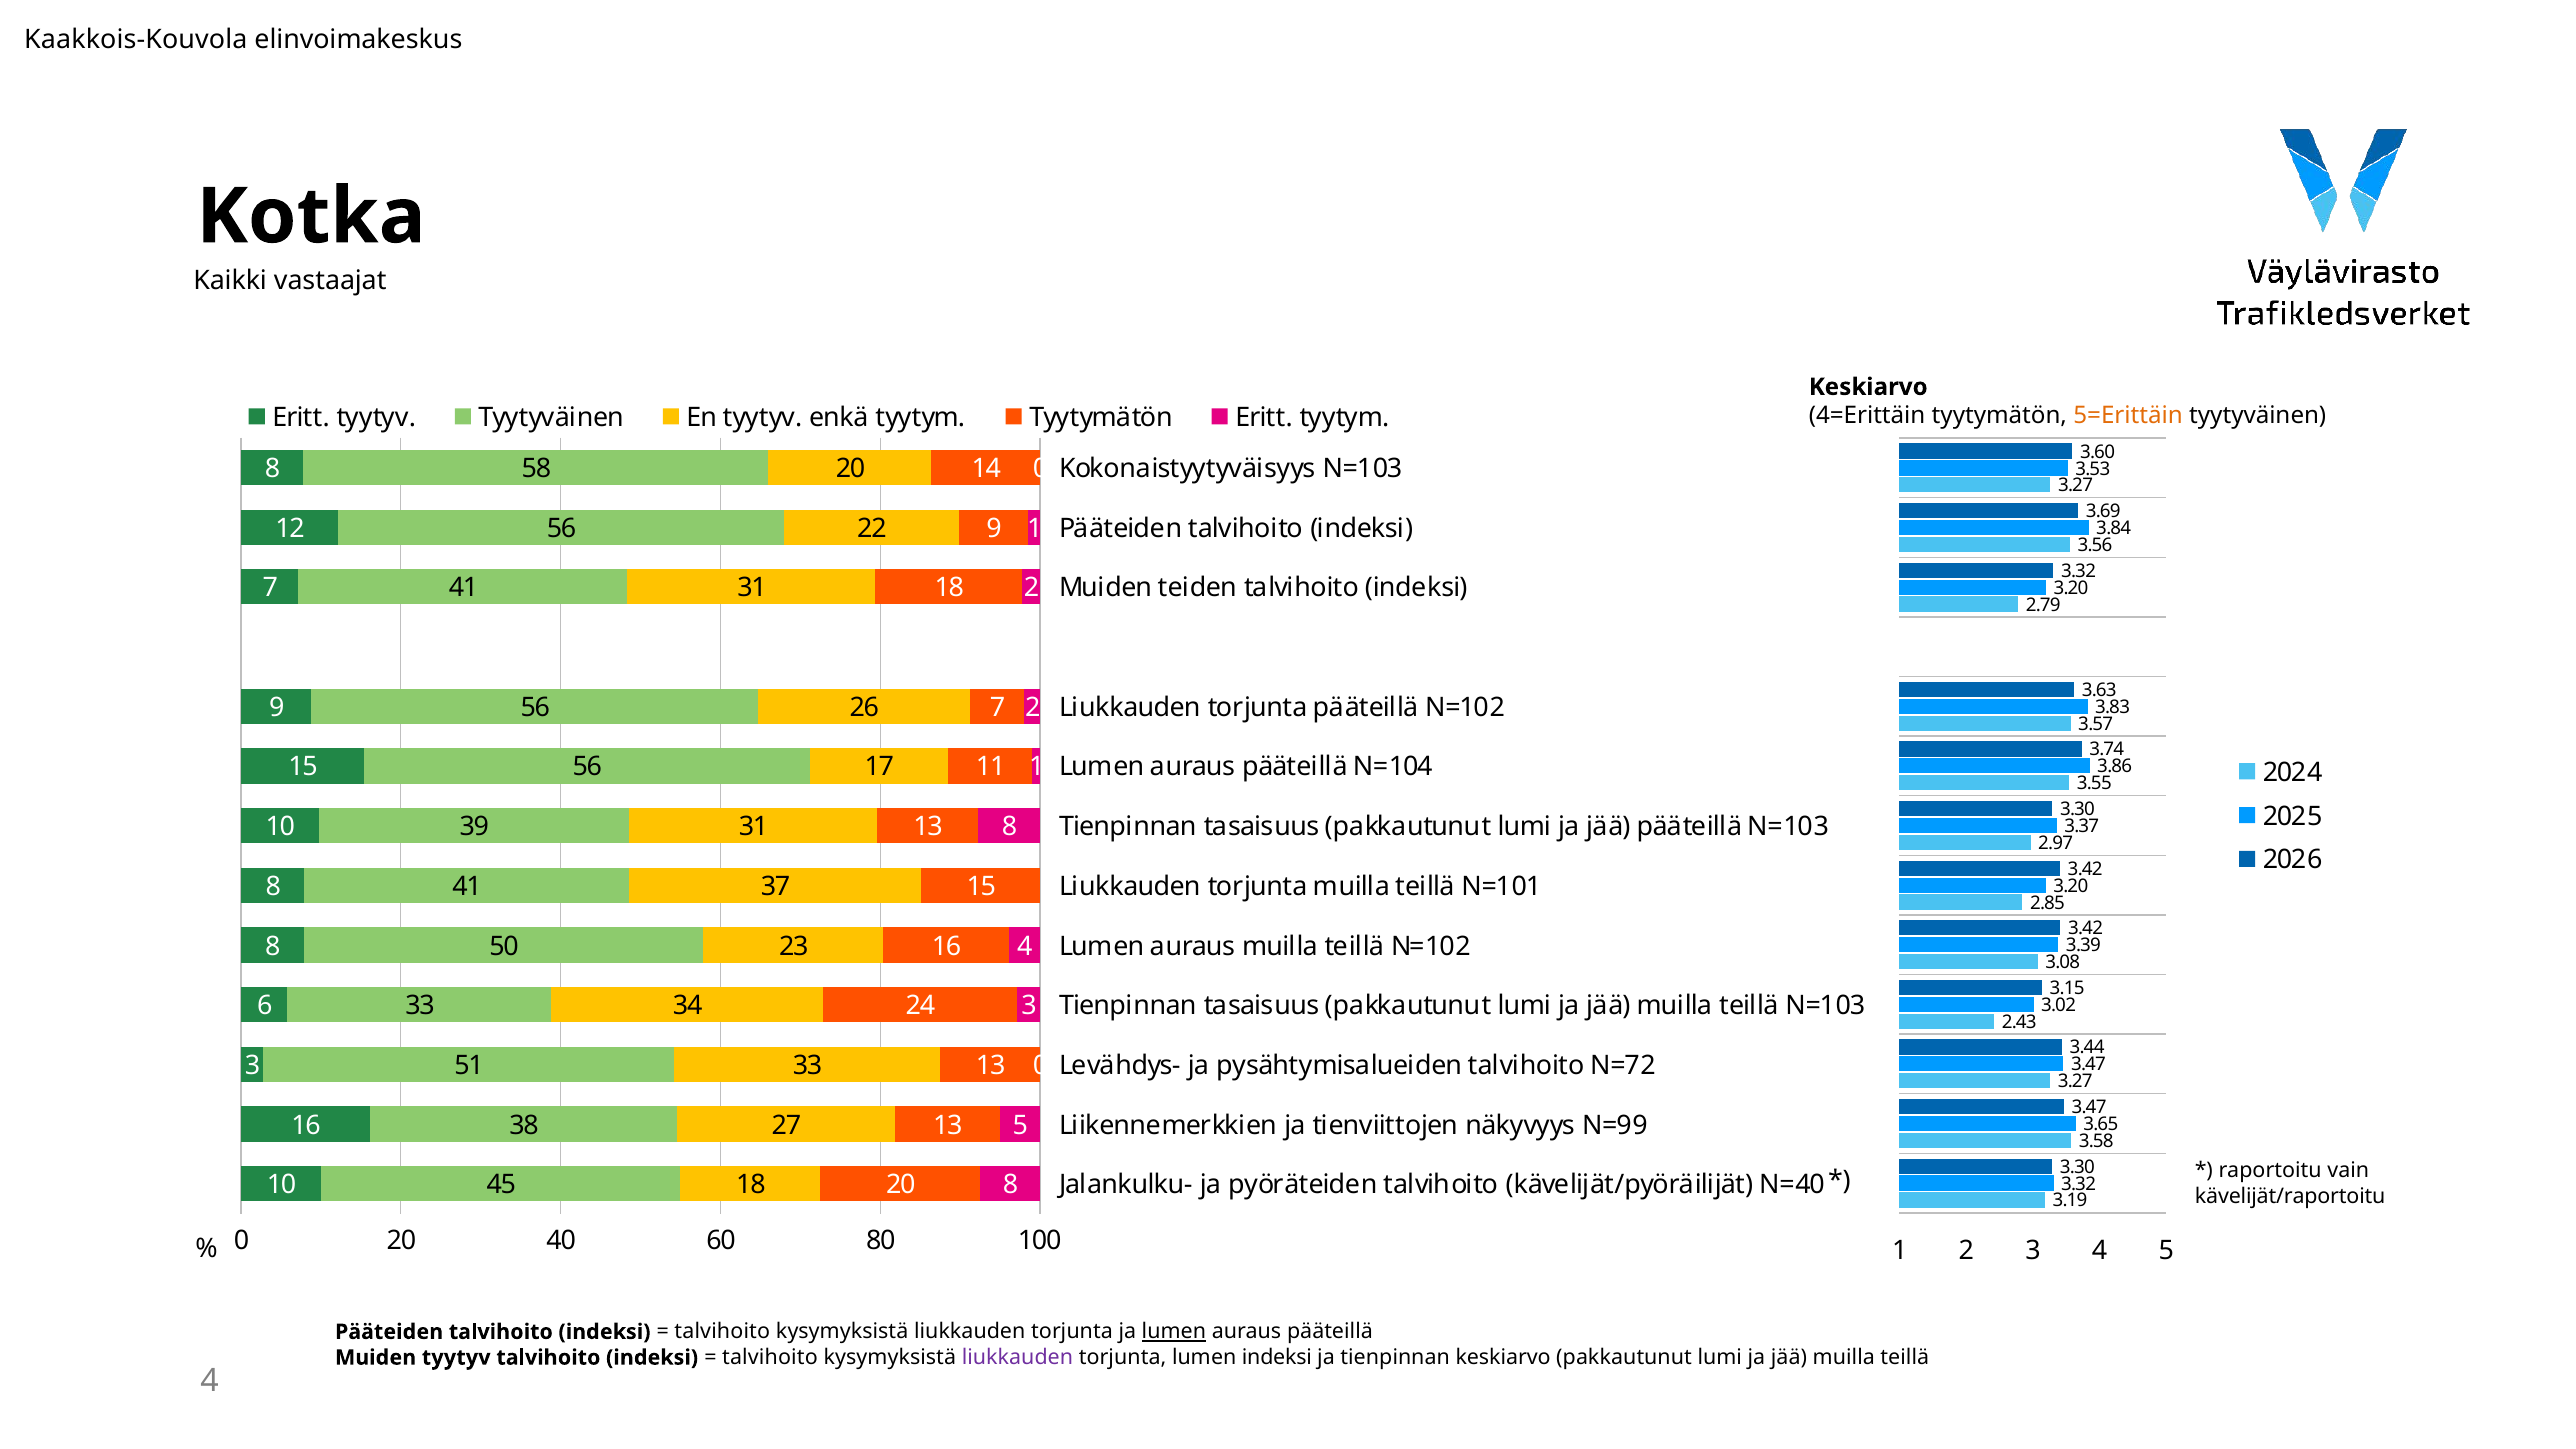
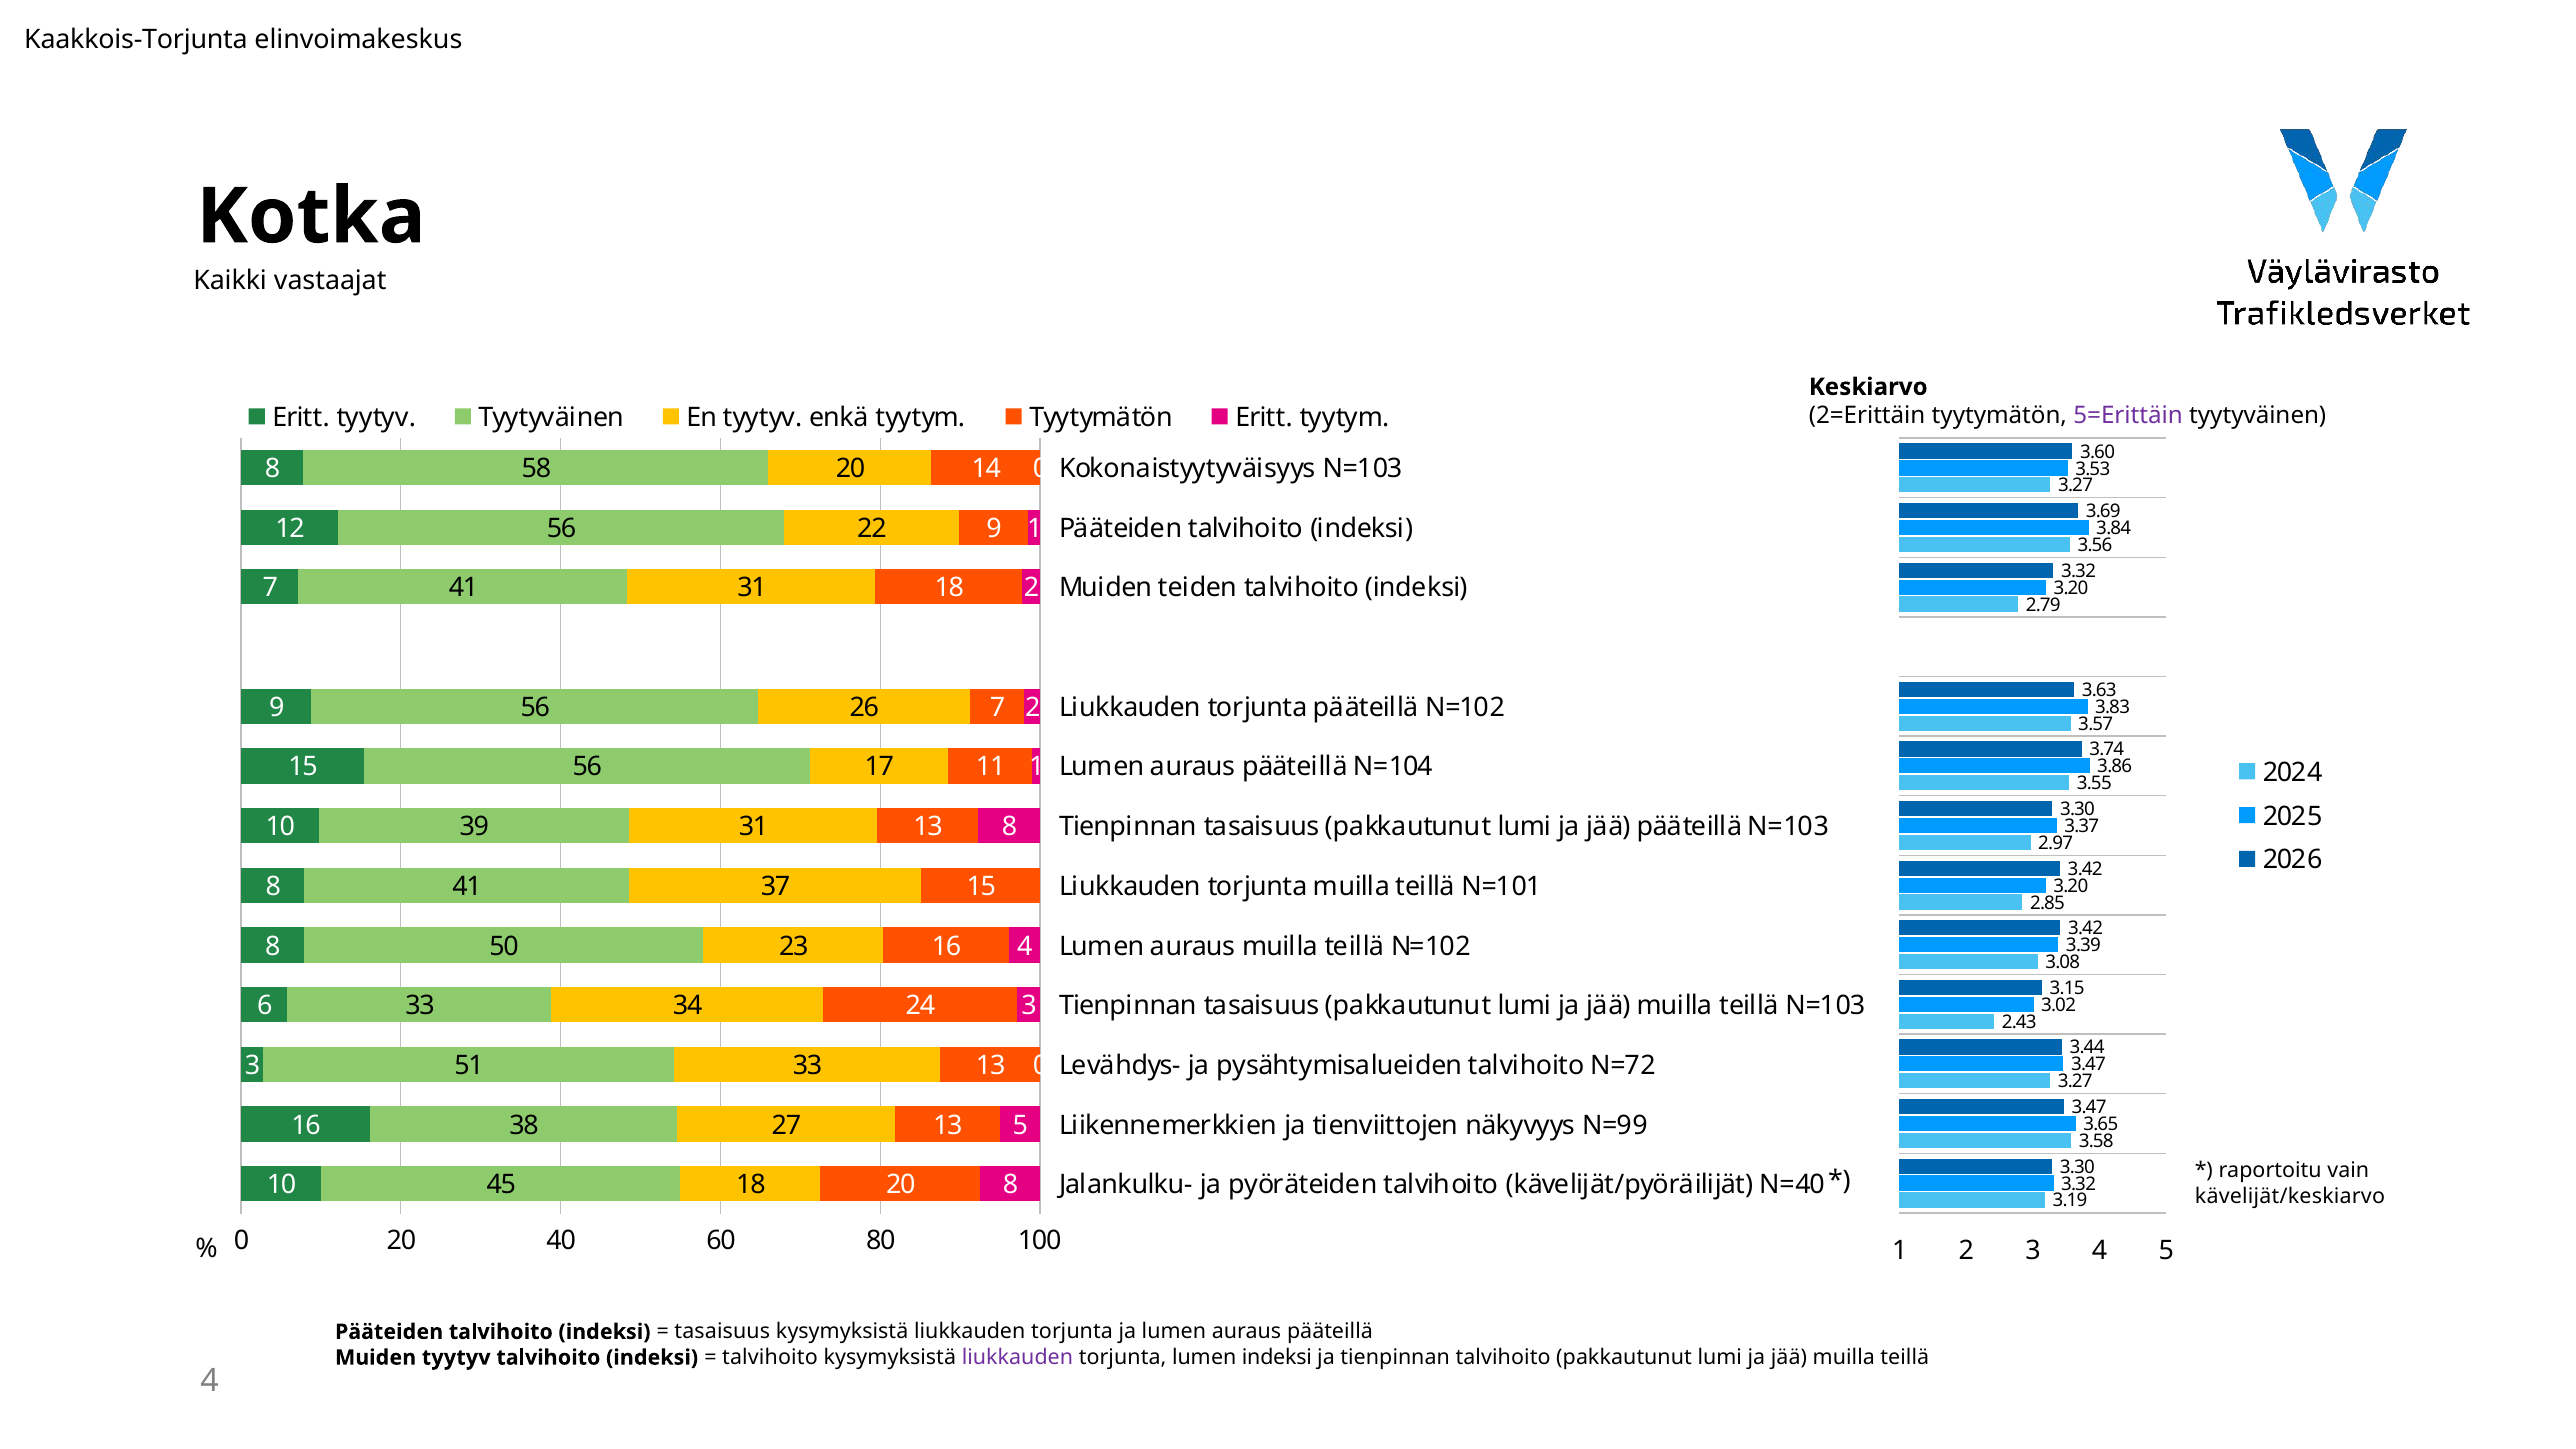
Kaakkois-Kouvola: Kaakkois-Kouvola -> Kaakkois-Torjunta (136, 40)
4=Erittäin: 4=Erittäin -> 2=Erittäin (1867, 416)
5=Erittäin colour: orange -> purple (2128, 416)
kävelijät/raportoitu: kävelijät/raportoitu -> kävelijät/keskiarvo (2290, 1196)
talvihoito: talvihoito -> tasaisuus (722, 1332)
lumen underline: present -> none (1174, 1332)
tienpinnan keskiarvo: keskiarvo -> talvihoito (1503, 1358)
